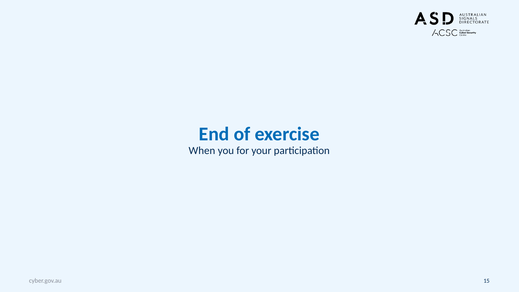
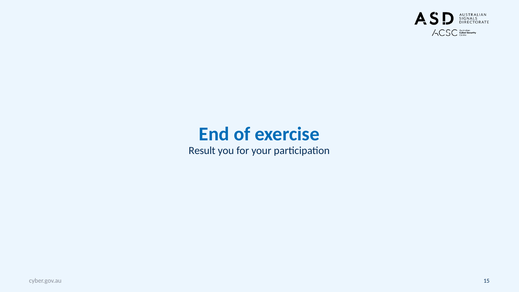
When: When -> Result (202, 151)
